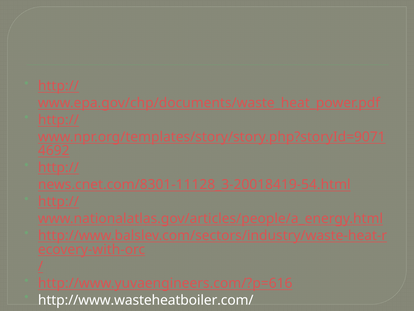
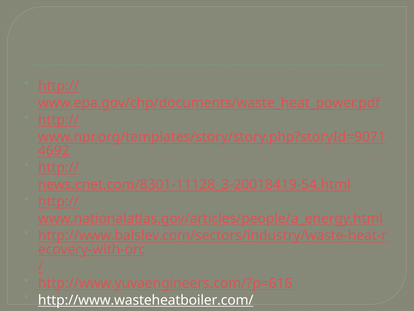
http://www.wasteheatboiler.com/ underline: none -> present (146, 300)
